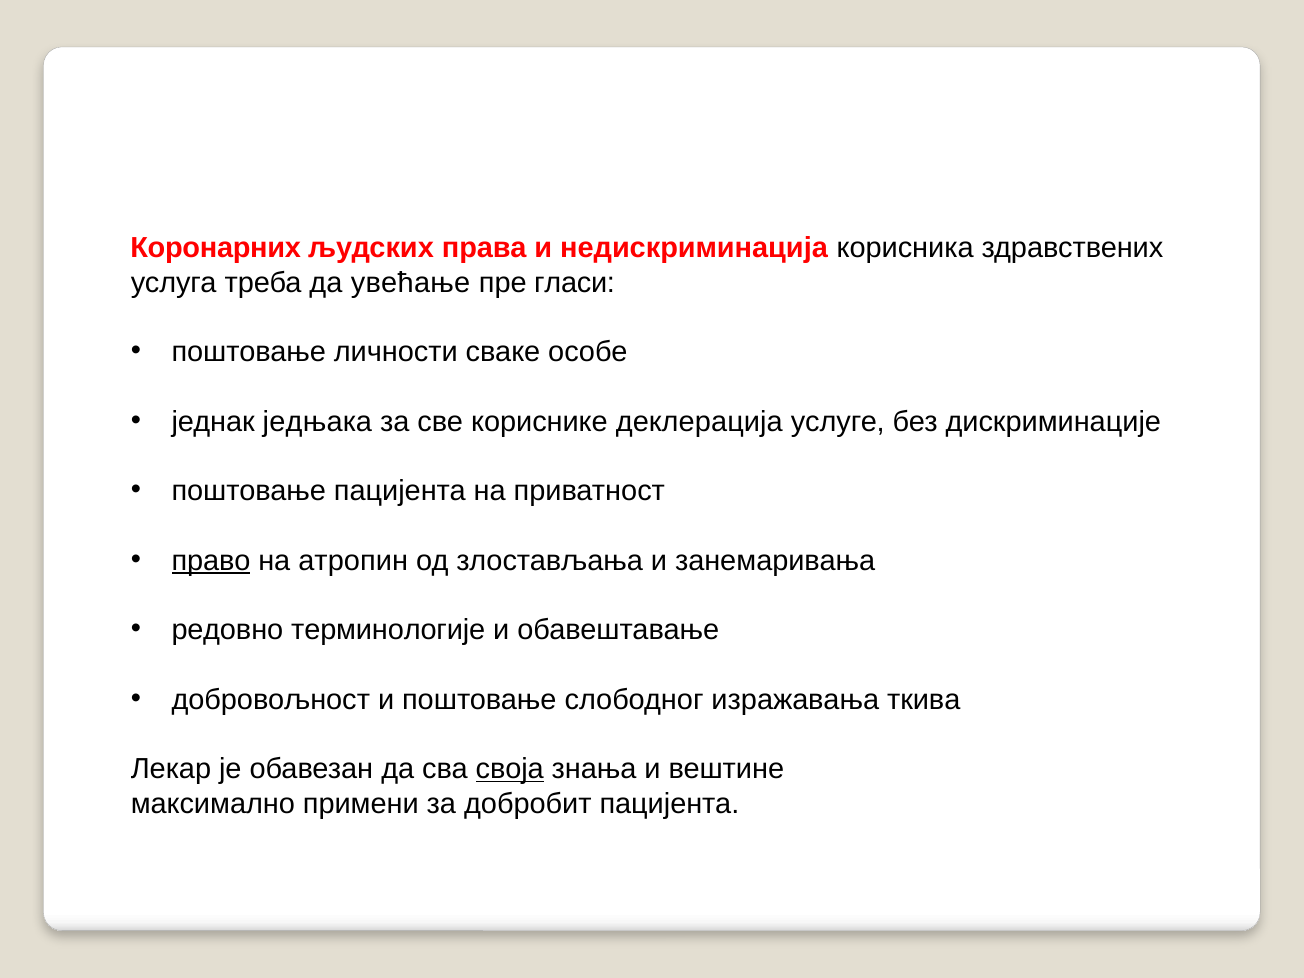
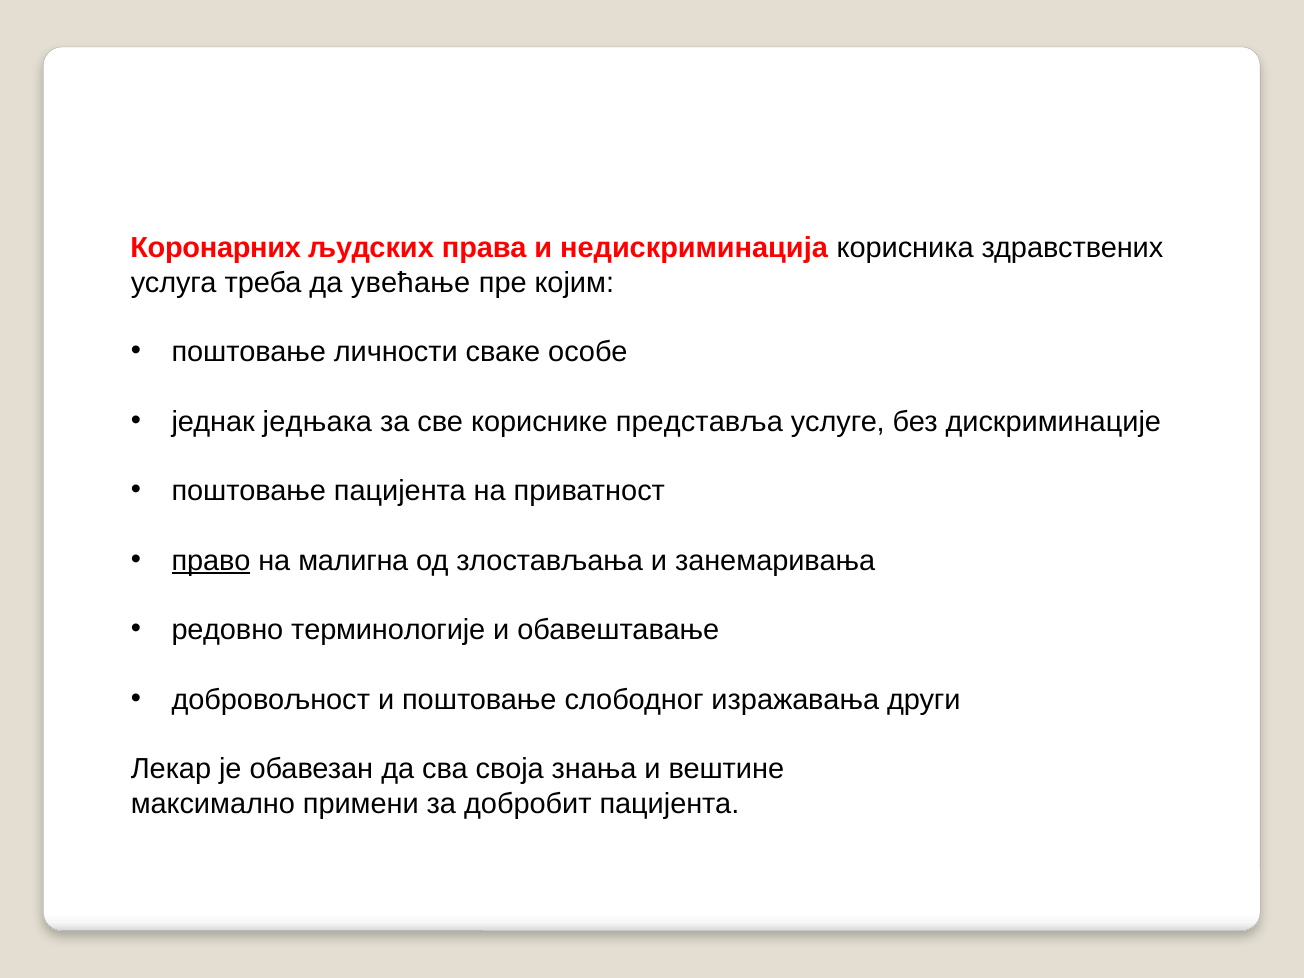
гласи: гласи -> којим (574, 283)
деклерација: деклерација -> представља (699, 422)
атропин: атропин -> малигна (353, 561)
ткива: ткива -> други (924, 700)
своја underline: present -> none (510, 769)
